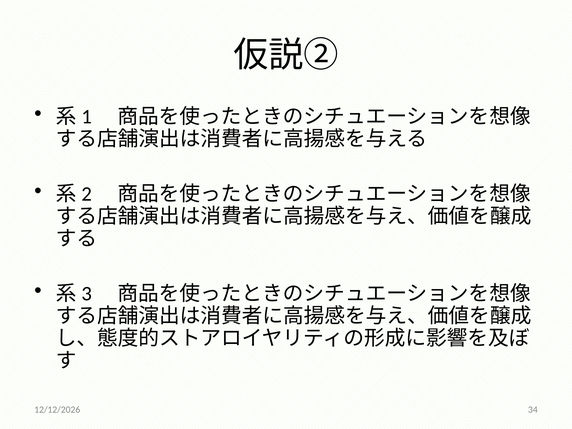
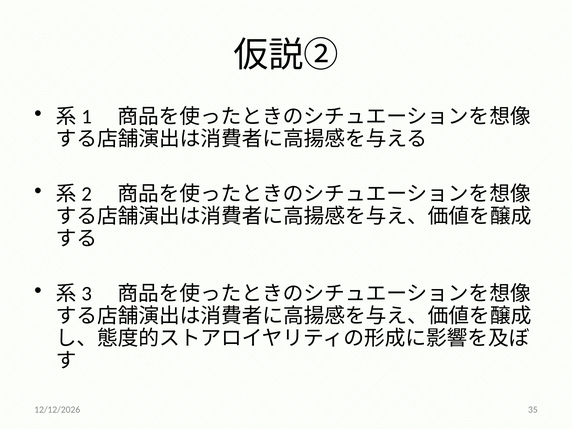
34: 34 -> 35 (533, 410)
